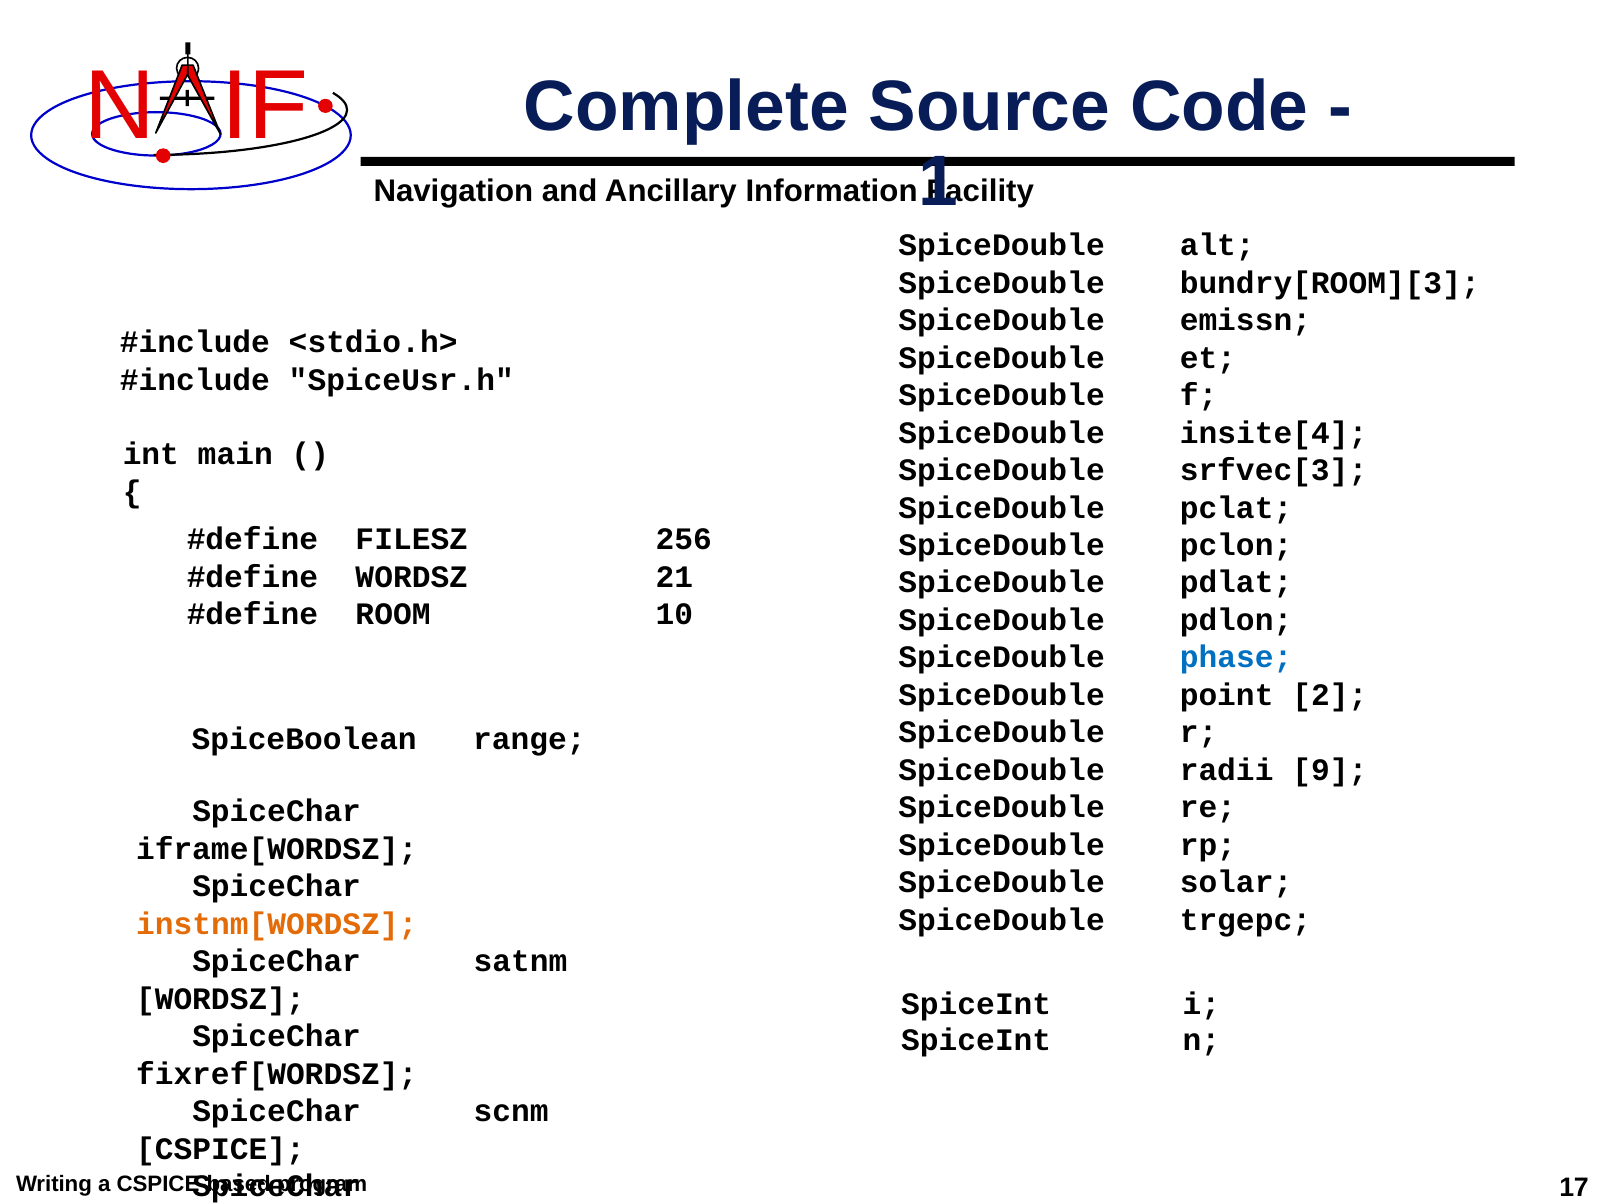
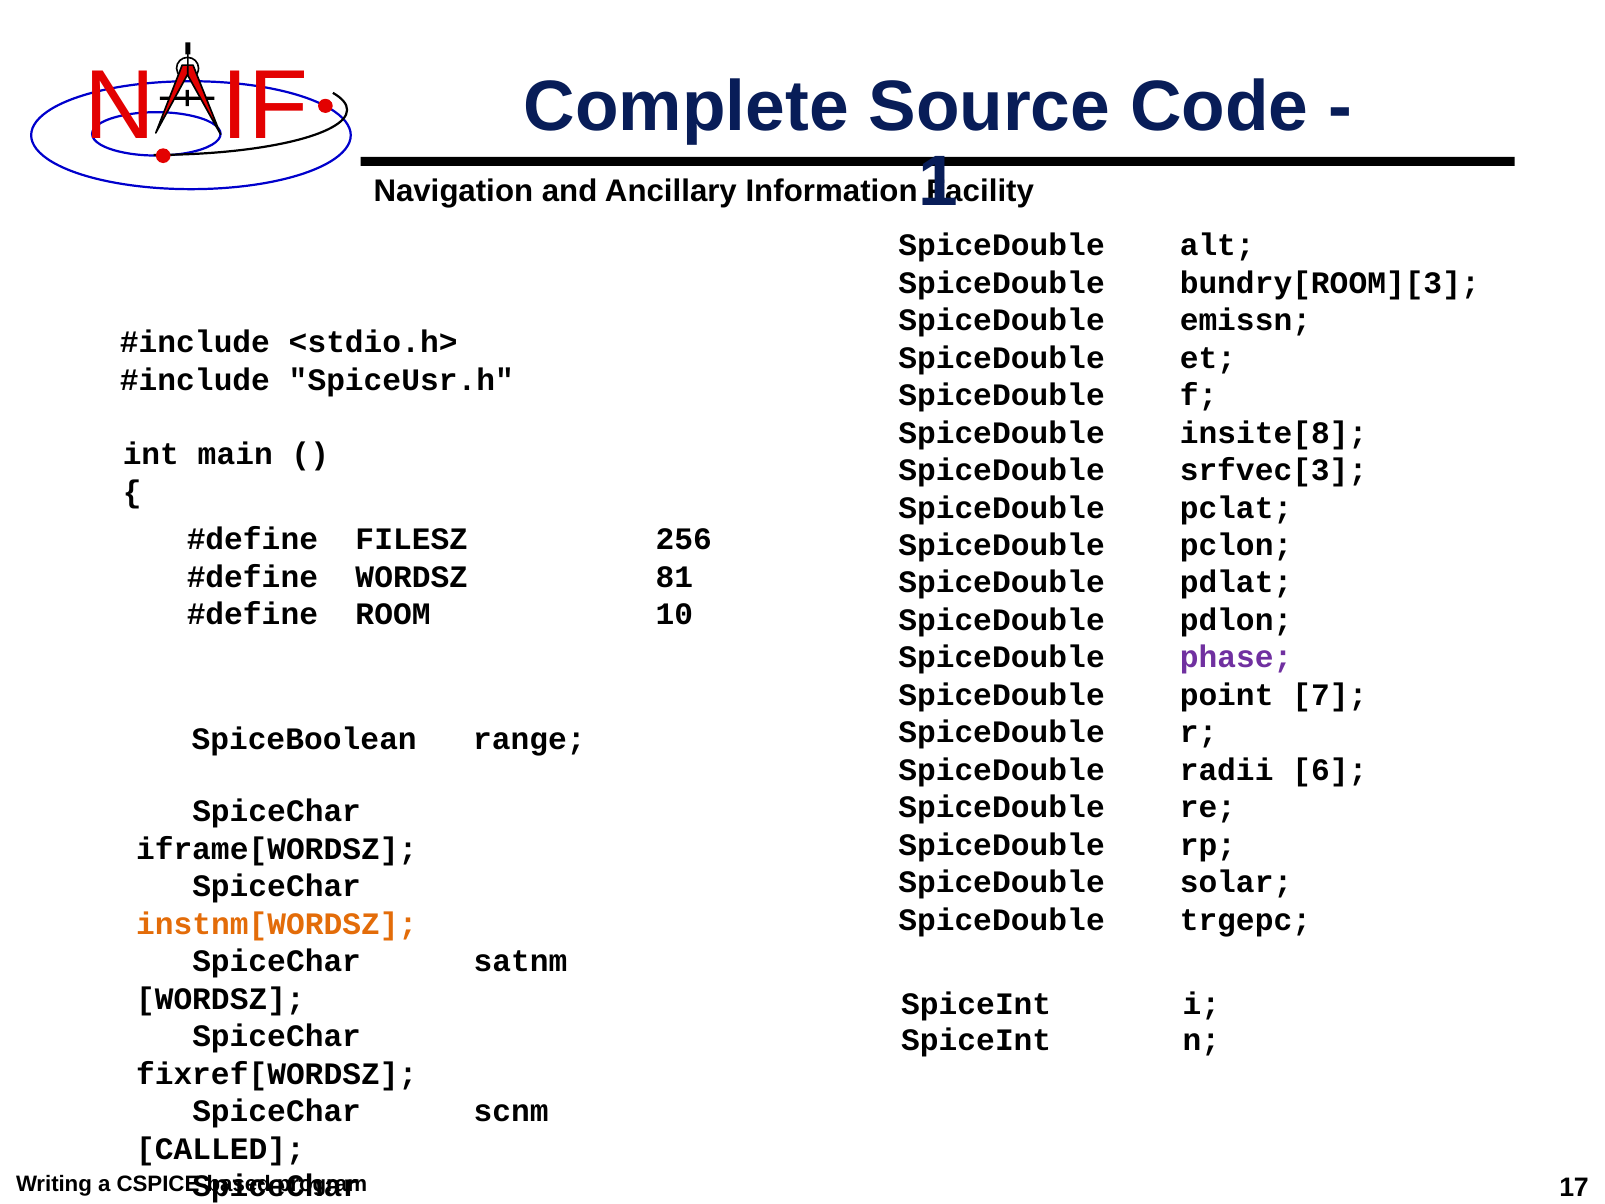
insite[4: insite[4 -> insite[8 (1274, 433)
21: 21 -> 81 (674, 577)
phase colour: blue -> purple (1236, 657)
2: 2 -> 7 (1330, 695)
9: 9 -> 6 (1330, 770)
CSPICE: CSPICE -> CALLED (220, 1149)
